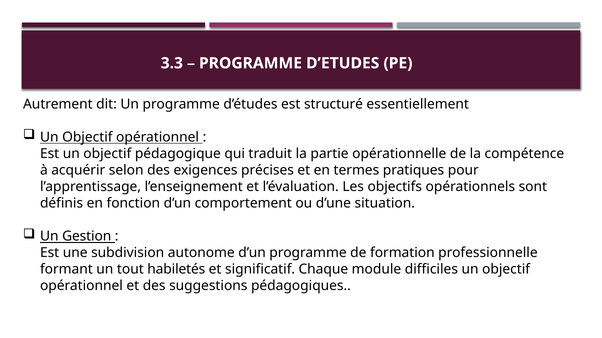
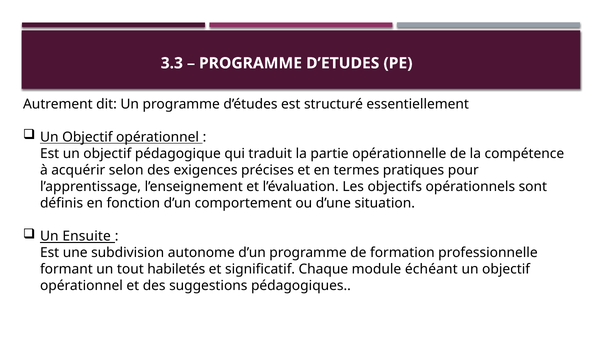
Gestion: Gestion -> Ensuite (87, 237)
difficiles: difficiles -> échéant (431, 270)
